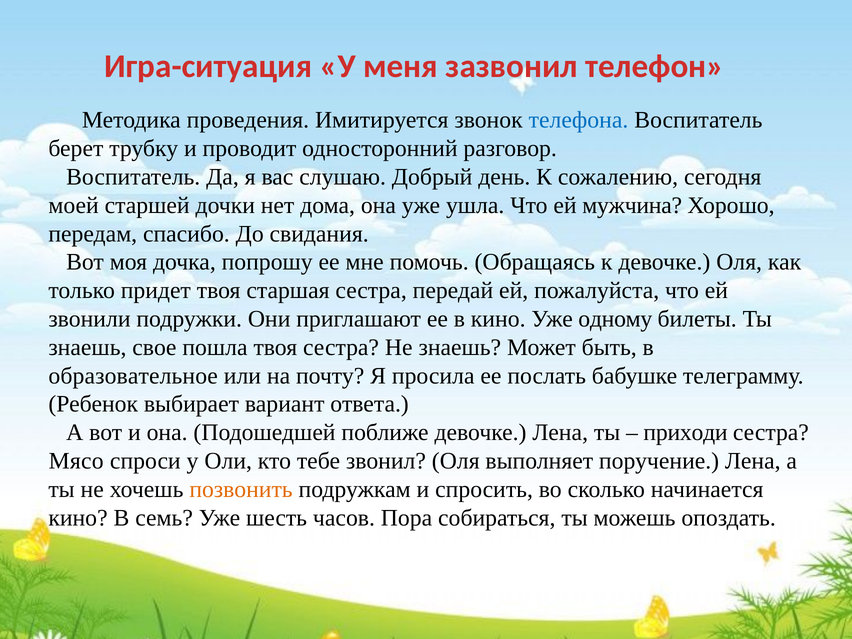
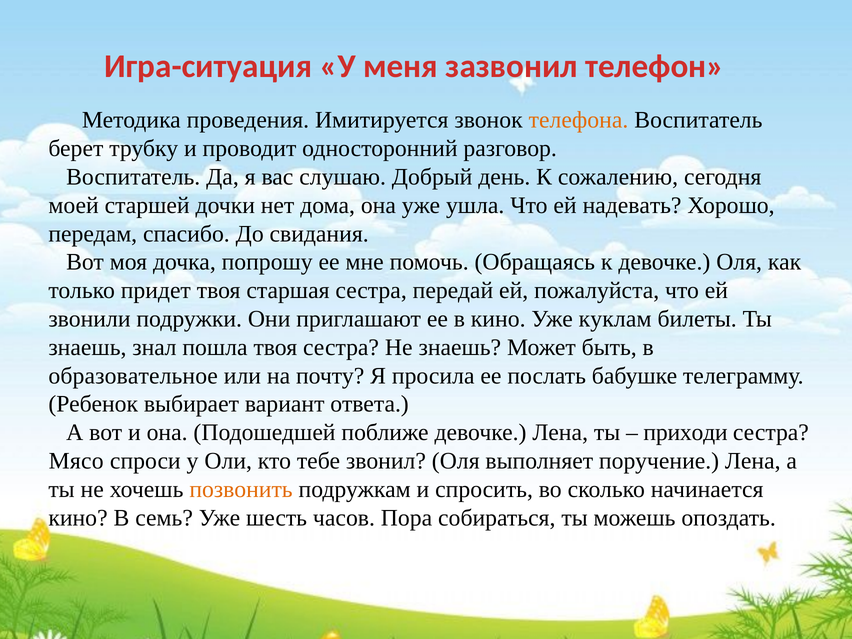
телефона colour: blue -> orange (579, 120)
мужчина: мужчина -> надевать (632, 205)
одному: одному -> куклам (615, 319)
свое: свое -> знал (154, 347)
